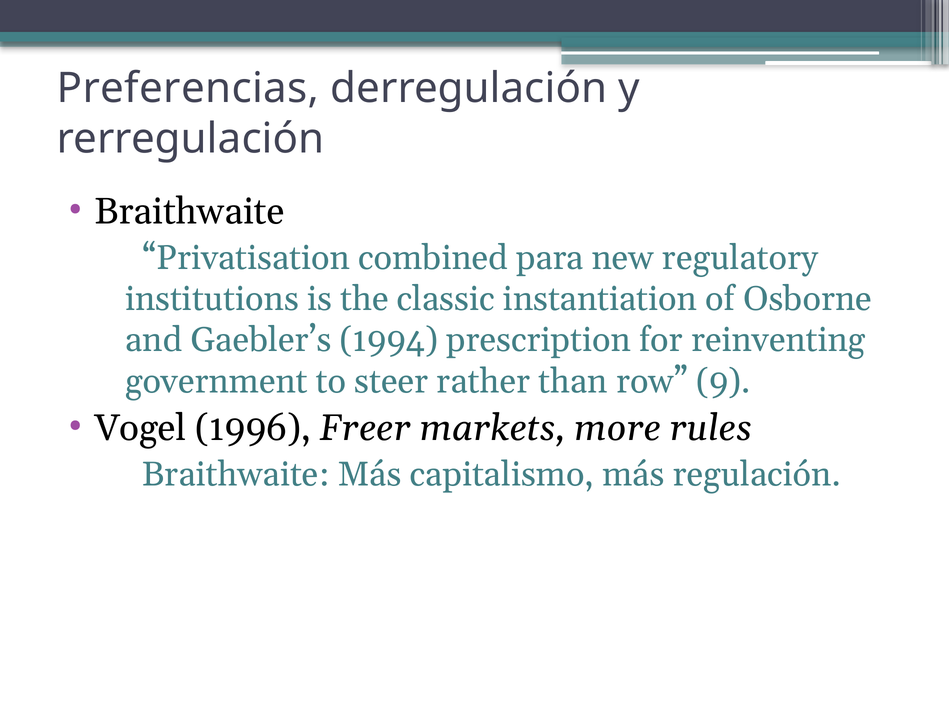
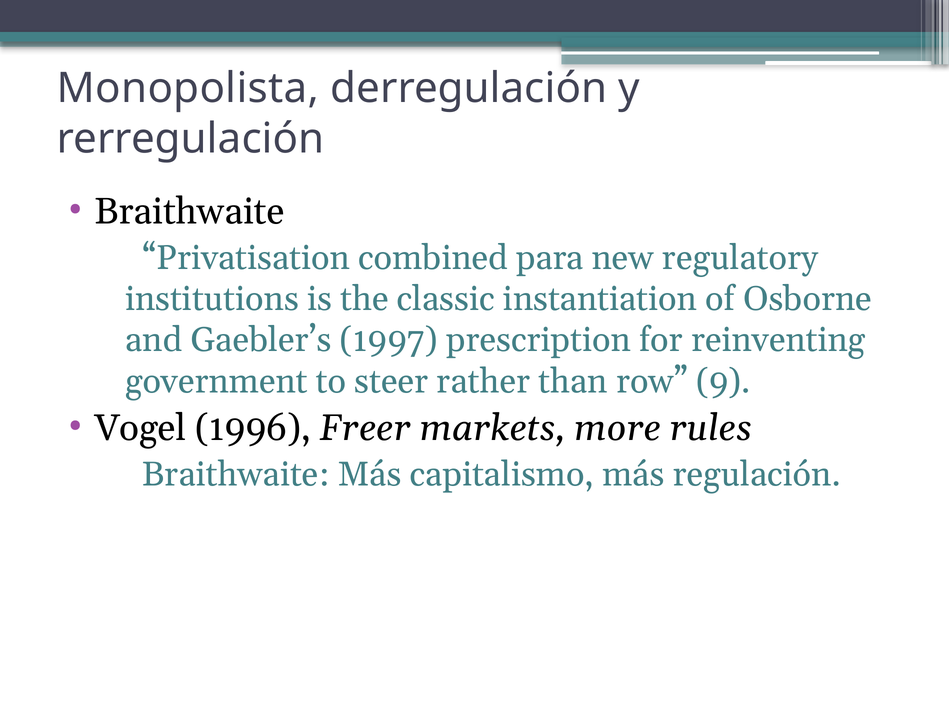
Preferencias: Preferencias -> Monopolista (188, 88)
1994: 1994 -> 1997 (389, 340)
